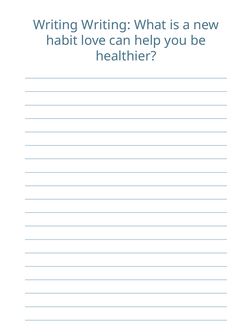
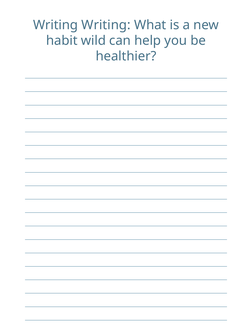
love: love -> wild (93, 41)
